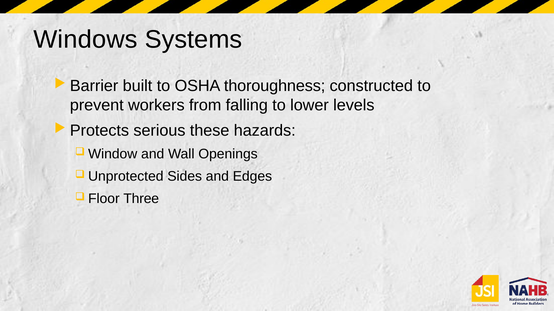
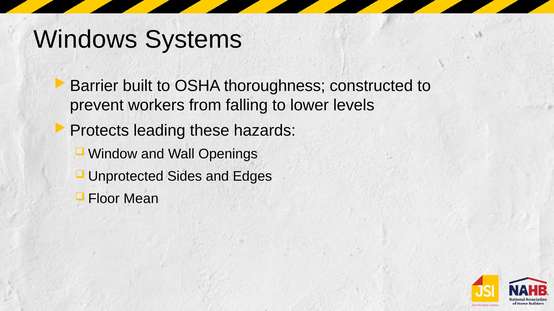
serious: serious -> leading (159, 131)
Three: Three -> Mean (141, 199)
